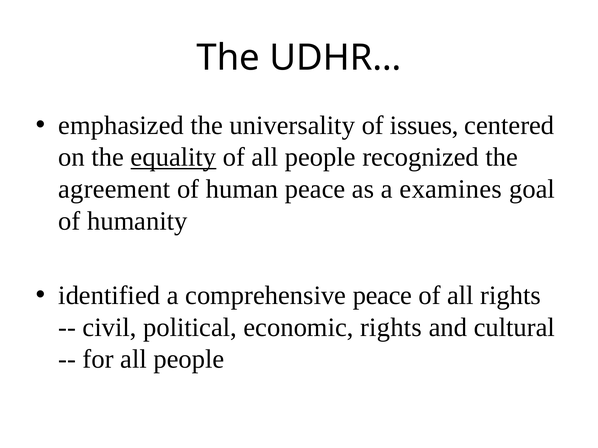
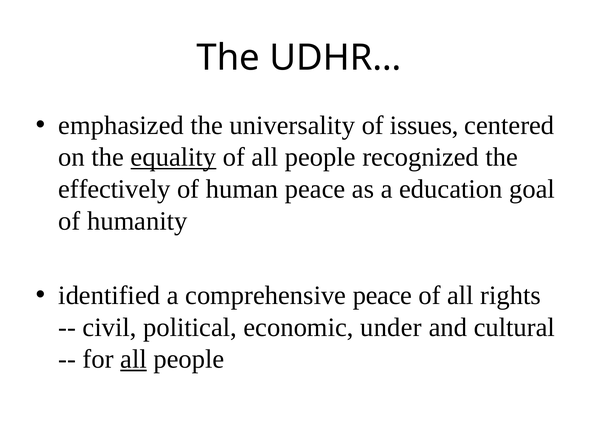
agreement: agreement -> effectively (114, 189)
examines: examines -> education (451, 189)
economic rights: rights -> under (391, 328)
all underline: none -> present (133, 360)
